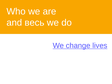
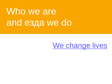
весь: весь -> езда (35, 23)
